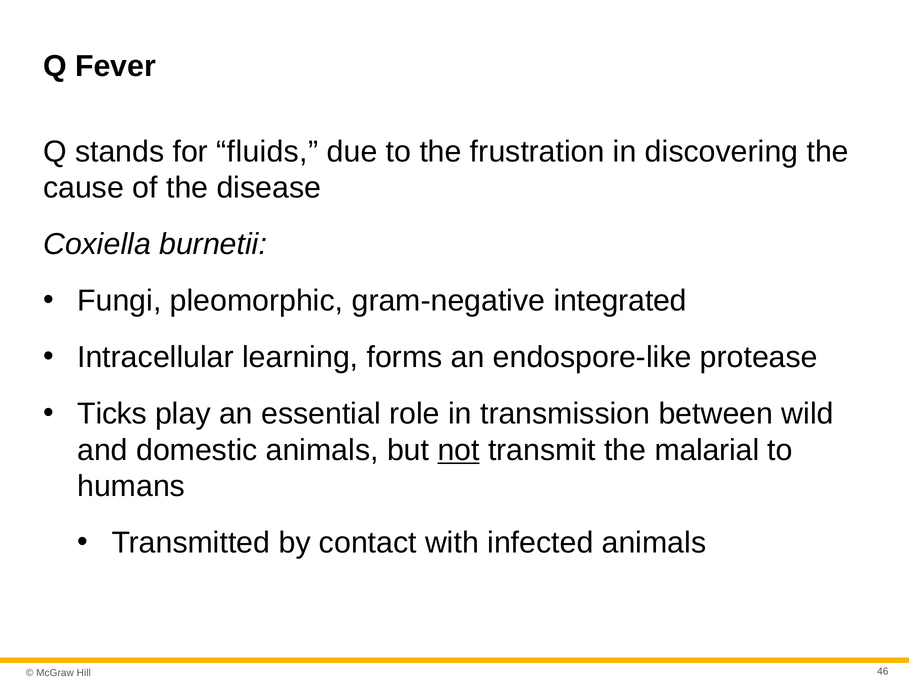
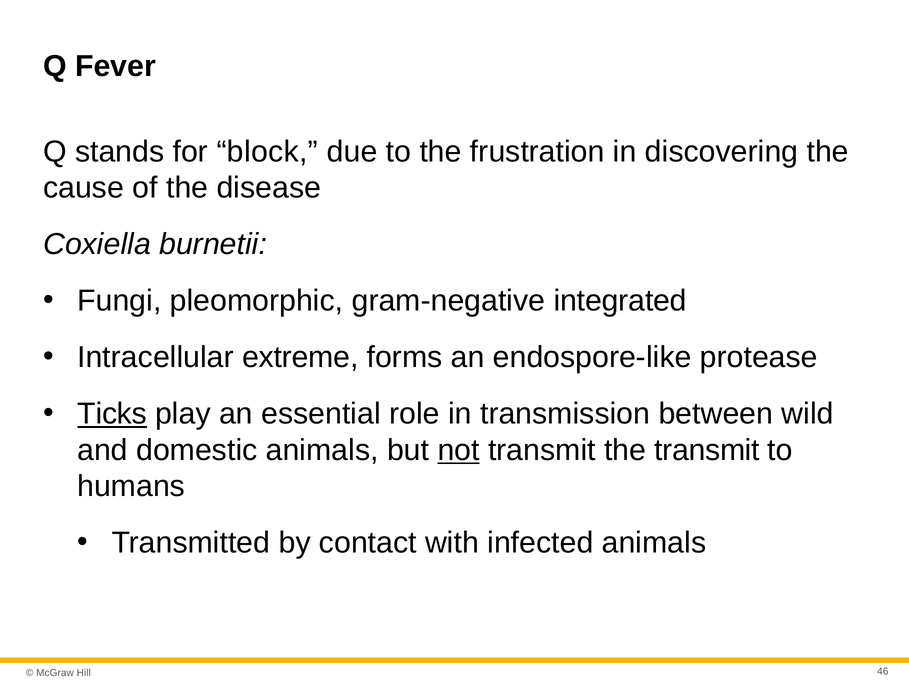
fluids: fluids -> block (267, 152)
learning: learning -> extreme (300, 358)
Ticks underline: none -> present (112, 414)
the malarial: malarial -> transmit (707, 451)
